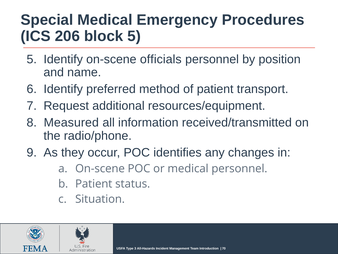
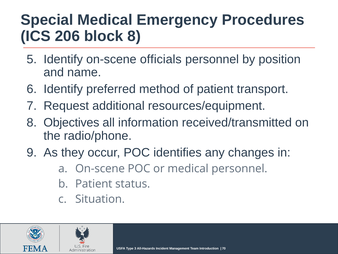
block 5: 5 -> 8 (134, 36)
Measured: Measured -> Objectives (71, 122)
